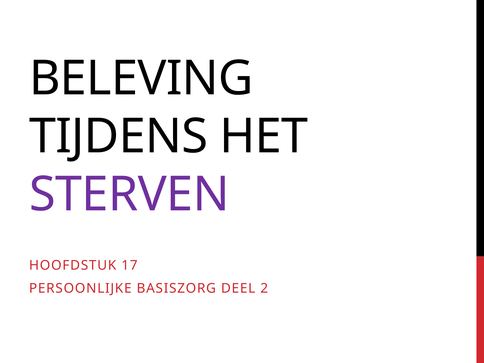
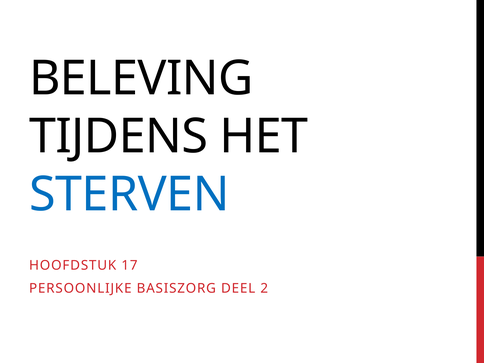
STERVEN colour: purple -> blue (129, 195)
